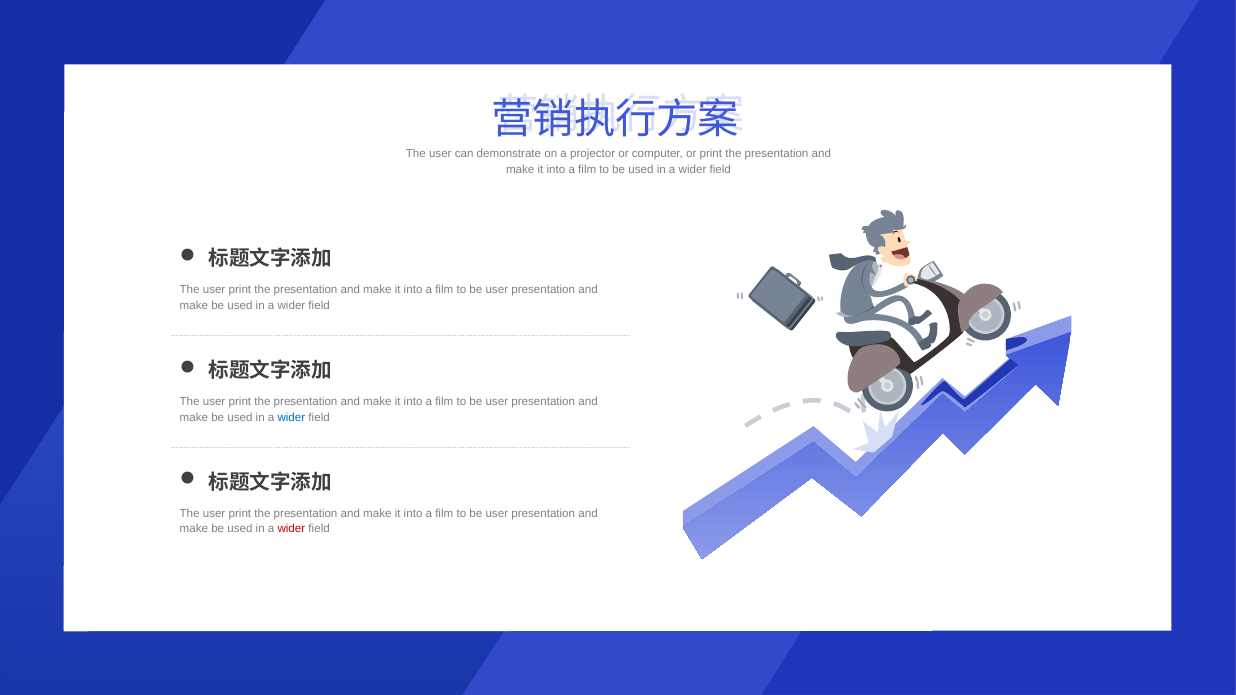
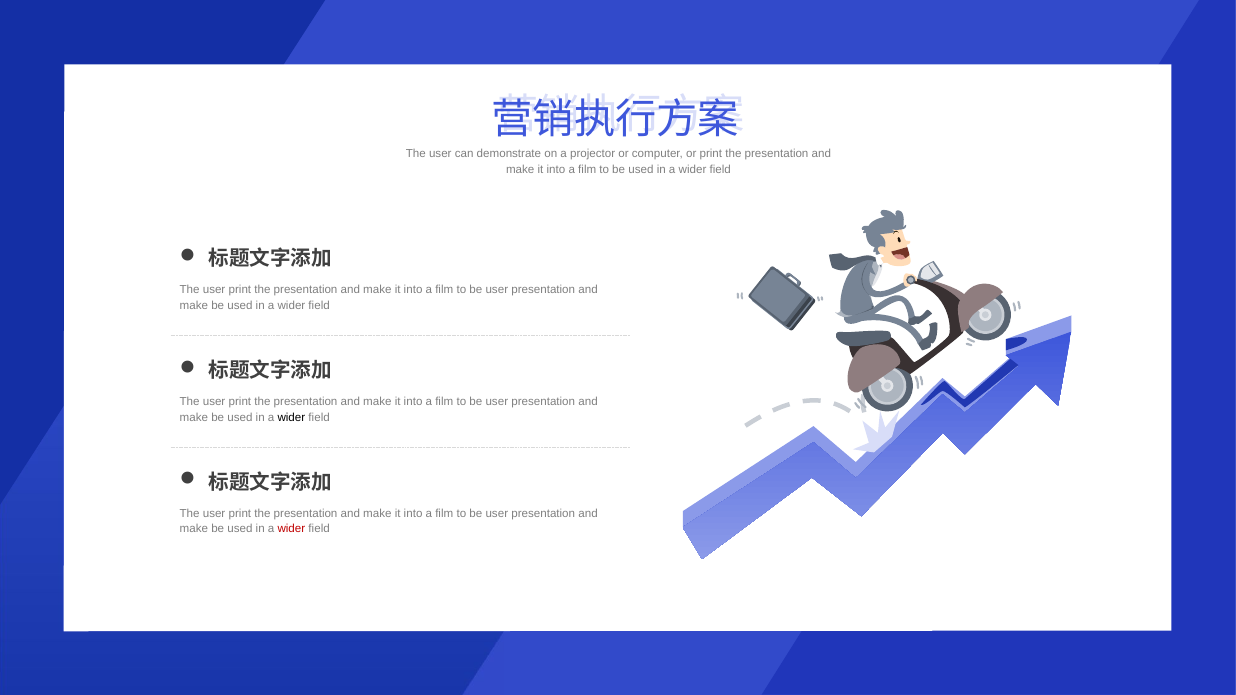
wider colour: blue -> black (291, 417)
